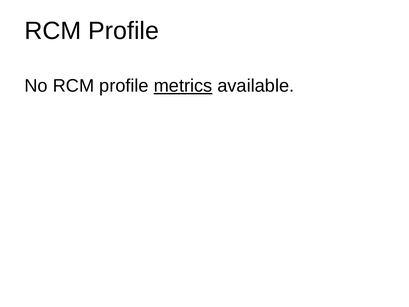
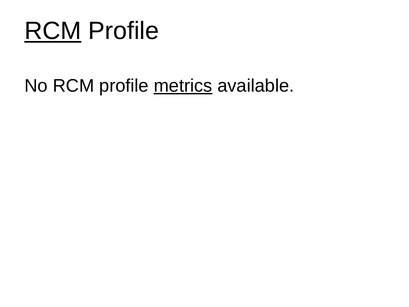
RCM underline: none -> present (53, 31)
